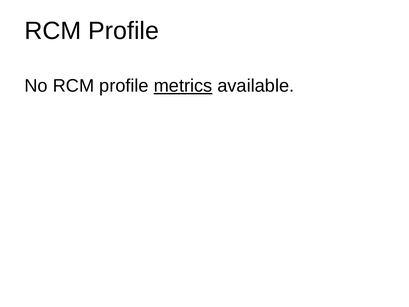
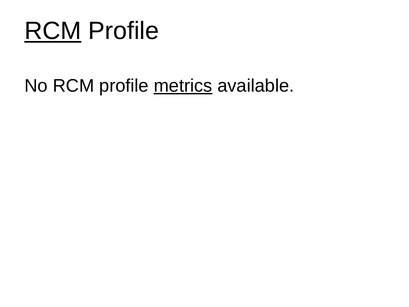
RCM underline: none -> present (53, 31)
